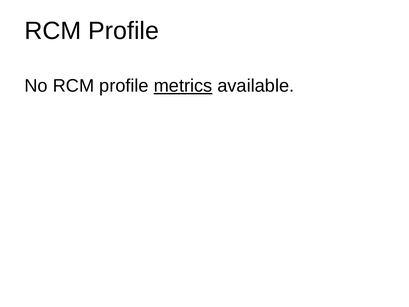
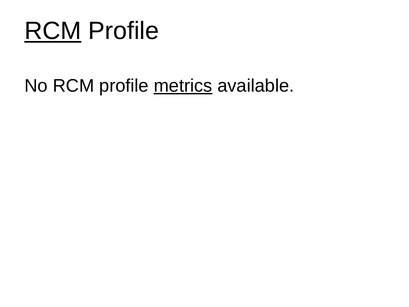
RCM underline: none -> present (53, 31)
